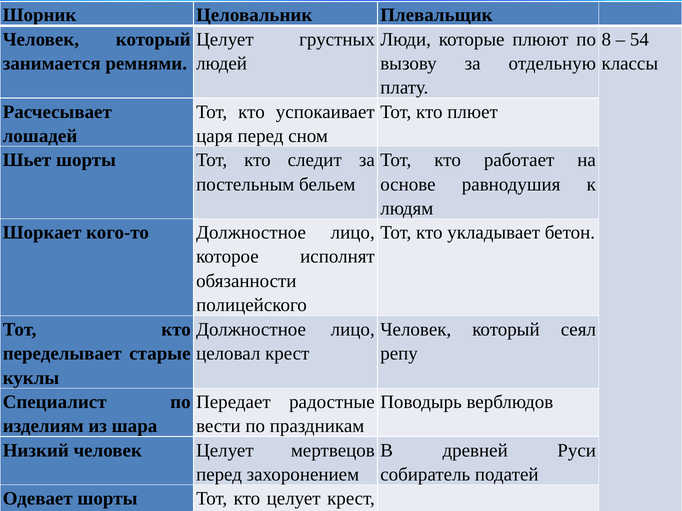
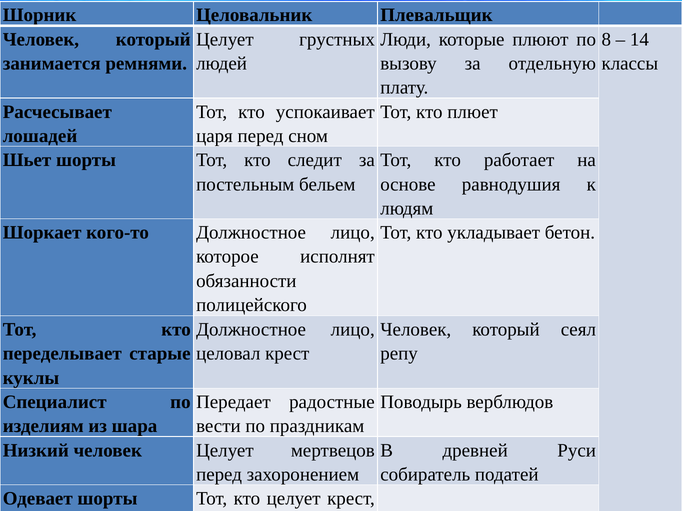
54: 54 -> 14 (639, 39)
